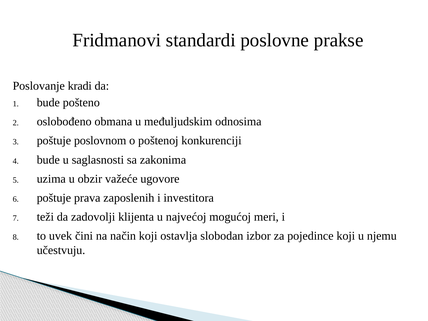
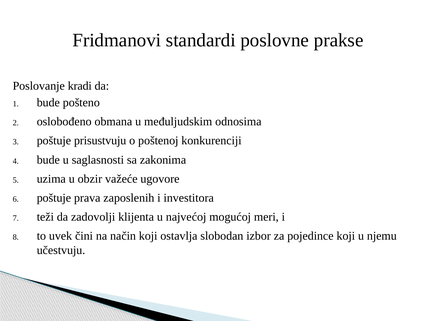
poslovnom: poslovnom -> prisustvuju (100, 141)
